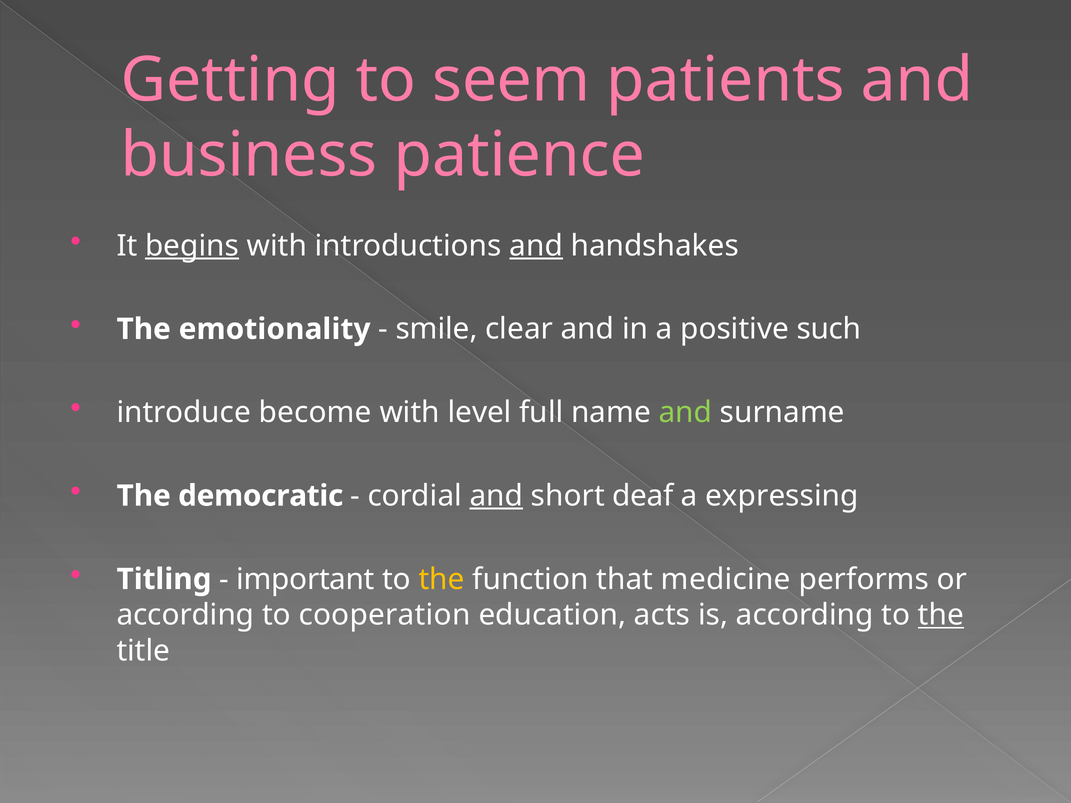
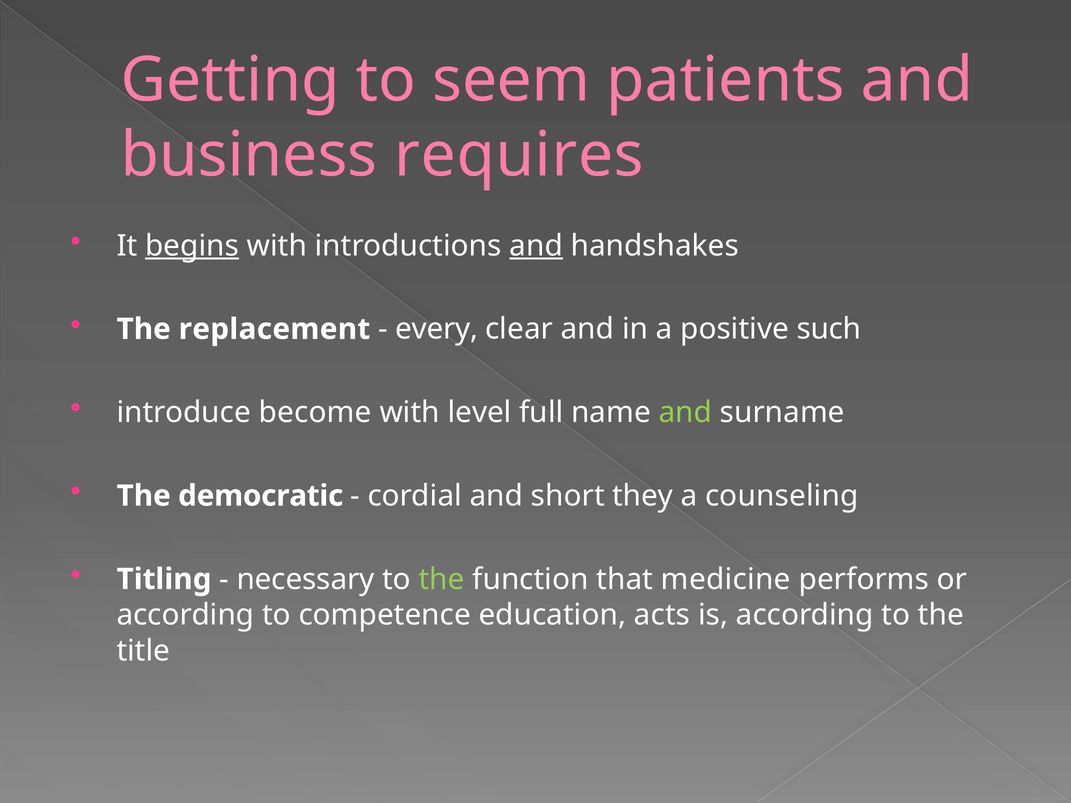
patience: patience -> requires (519, 155)
emotionality: emotionality -> replacement (275, 329)
smile: smile -> every (437, 329)
and underline: present -> none (496, 496)
deaf: deaf -> they (643, 496)
expressing: expressing -> counseling (782, 496)
important: important -> necessary (305, 579)
the colour: yellow -> light green (442, 579)
cooperation: cooperation -> competence (385, 615)
the underline: present -> none (941, 615)
